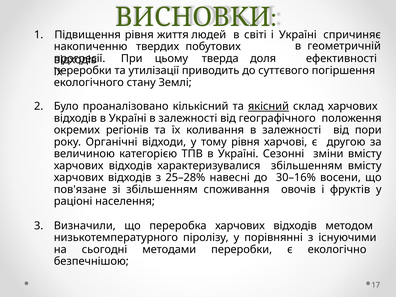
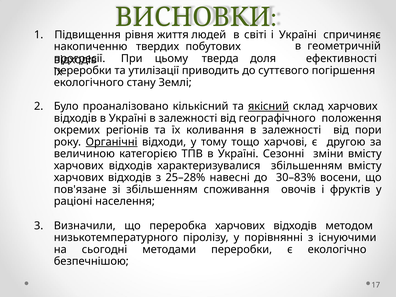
Органічні underline: none -> present (112, 142)
тому рівня: рівня -> тощо (245, 142)
30–16%: 30–16% -> 30–83% (296, 178)
